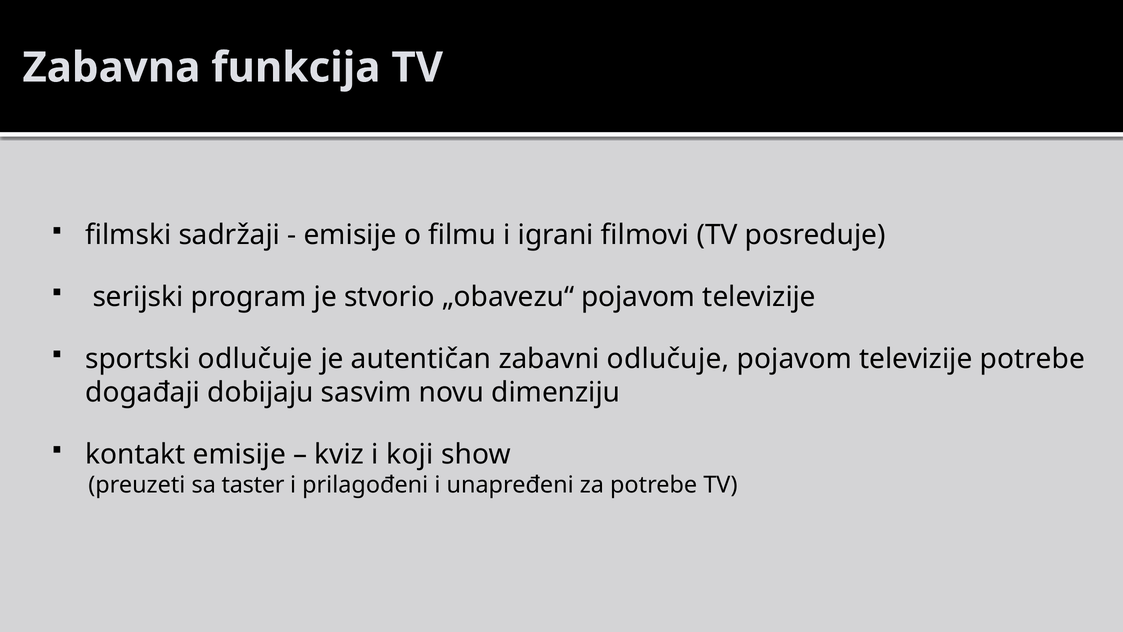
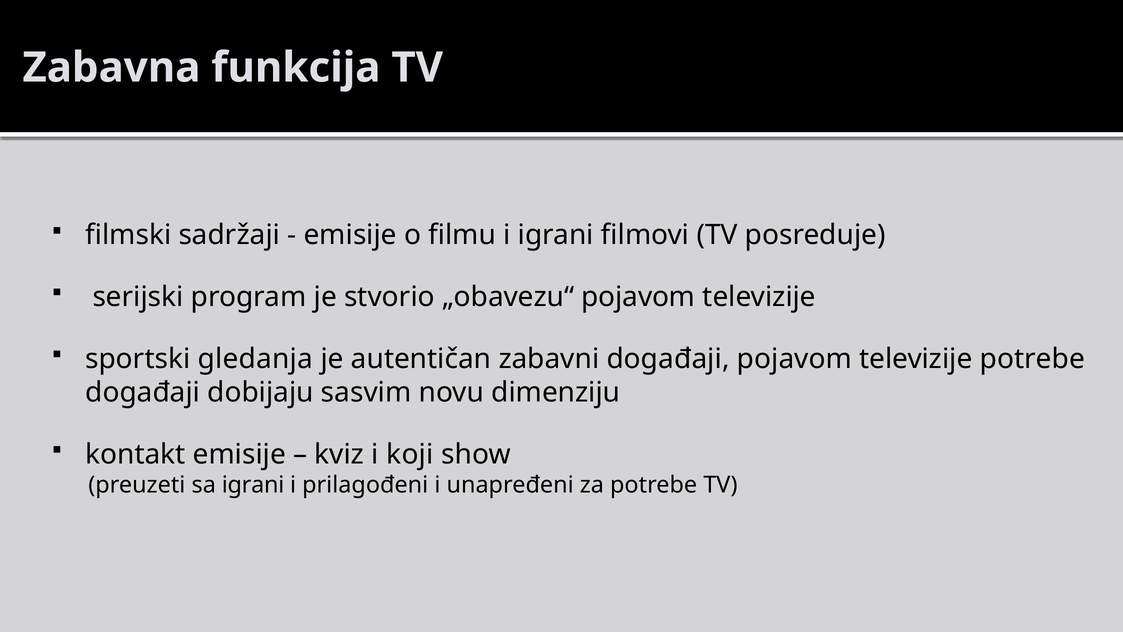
sportski odlučuje: odlučuje -> gledanja (255, 359)
zabavni odlučuje: odlučuje -> događaji (668, 359)
sa taster: taster -> igrani (253, 485)
